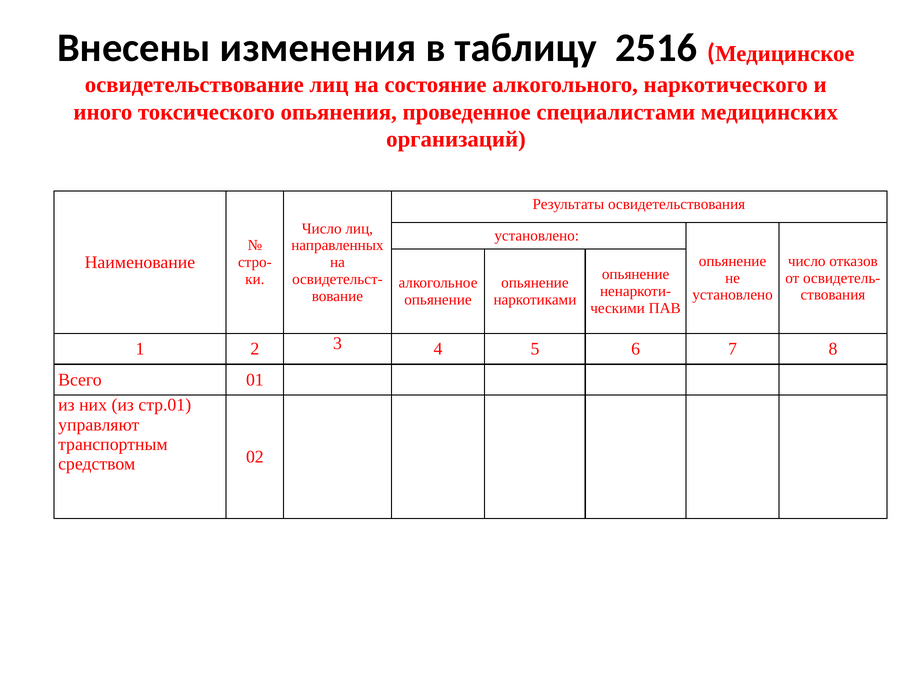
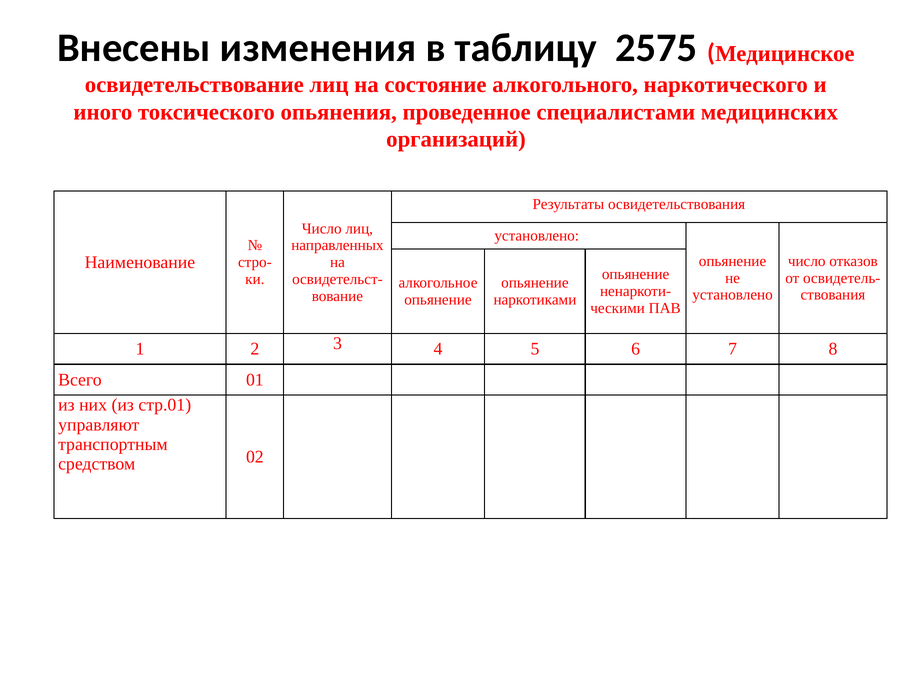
2516: 2516 -> 2575 (656, 48)
